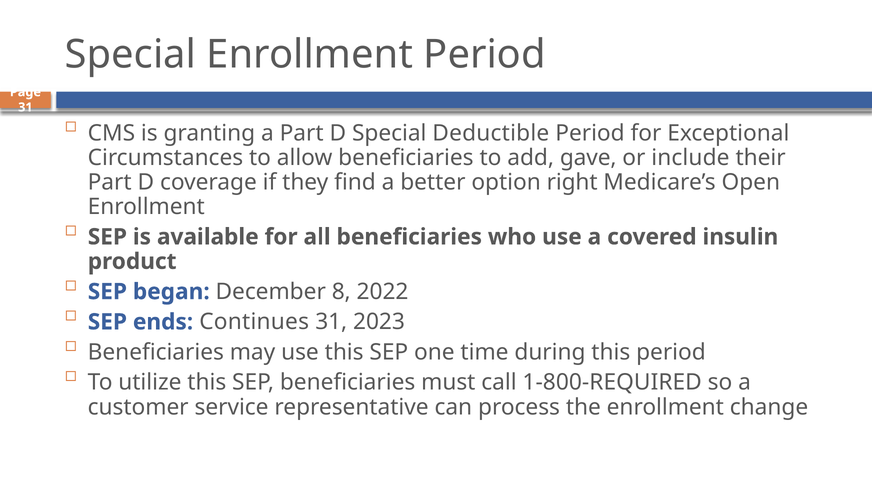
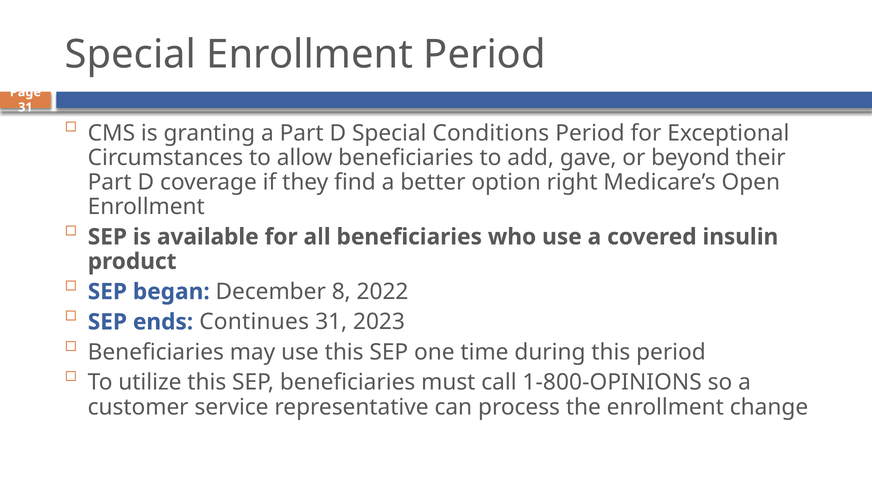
Deductible: Deductible -> Conditions (491, 133)
include: include -> beyond (691, 157)
1-800-REQUIRED: 1-800-REQUIRED -> 1-800-OPINIONS (612, 382)
